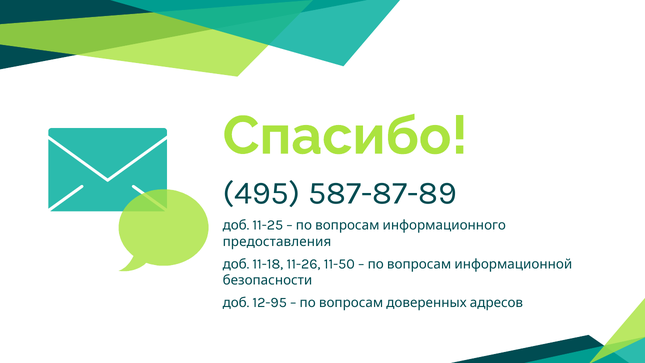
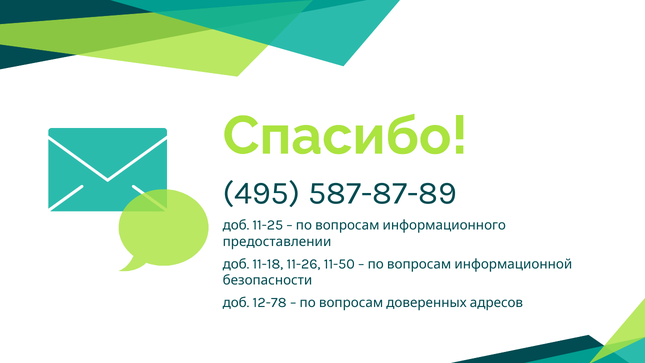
предоставления: предоставления -> предоставлении (277, 242)
12-95: 12-95 -> 12-78 (270, 302)
